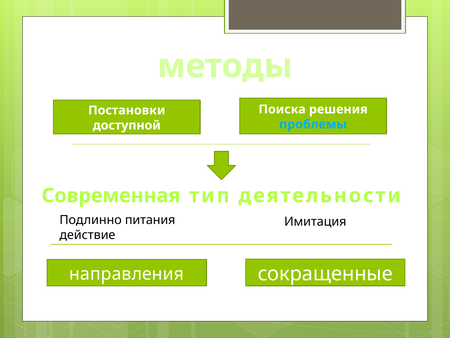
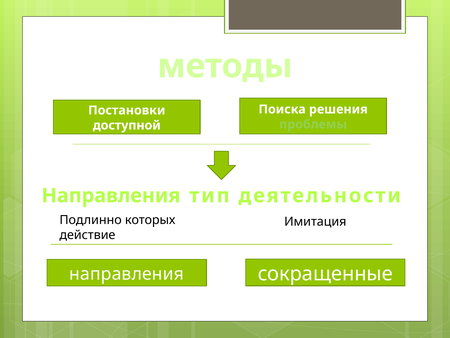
проблемы colour: light blue -> light green (313, 124)
Современная: Современная -> Направления (111, 195)
питания: питания -> которых (150, 220)
